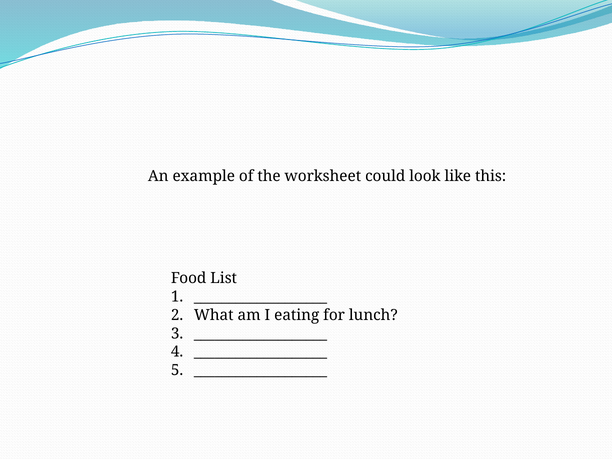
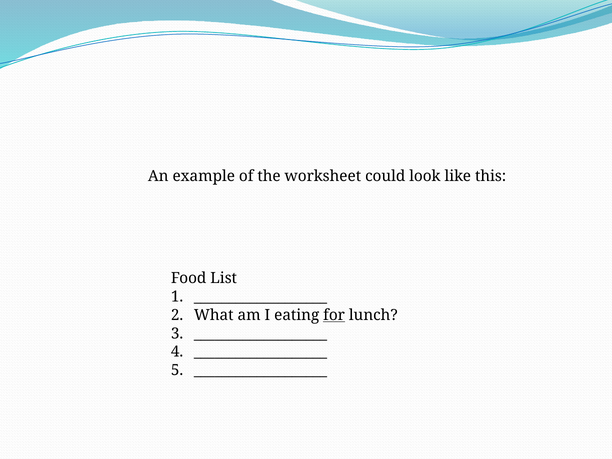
for underline: none -> present (334, 315)
